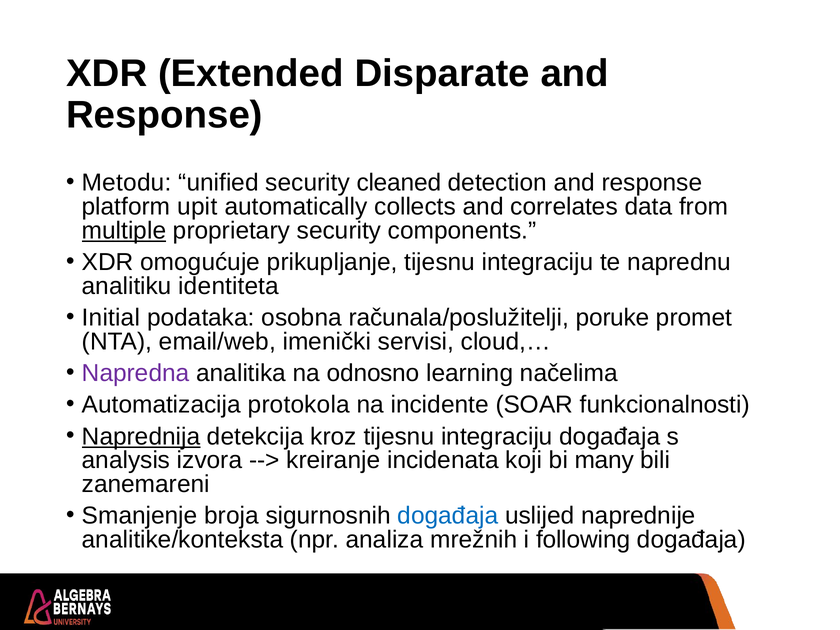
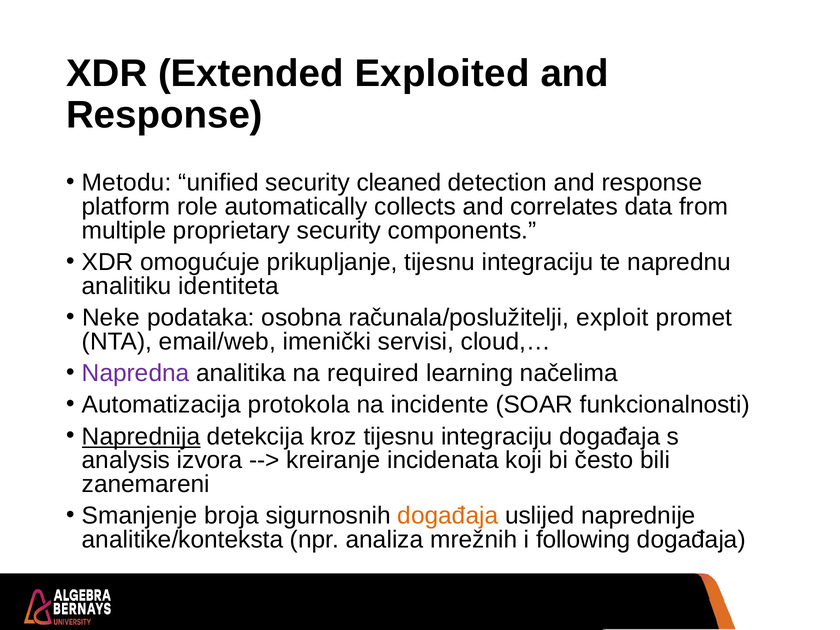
Disparate: Disparate -> Exploited (442, 73)
upit: upit -> role (197, 207)
multiple underline: present -> none (124, 230)
Initial: Initial -> Neke (111, 318)
poruke: poruke -> exploit (612, 318)
odnosno: odnosno -> required (373, 373)
many: many -> često (604, 460)
događaja colour: blue -> orange (448, 516)
